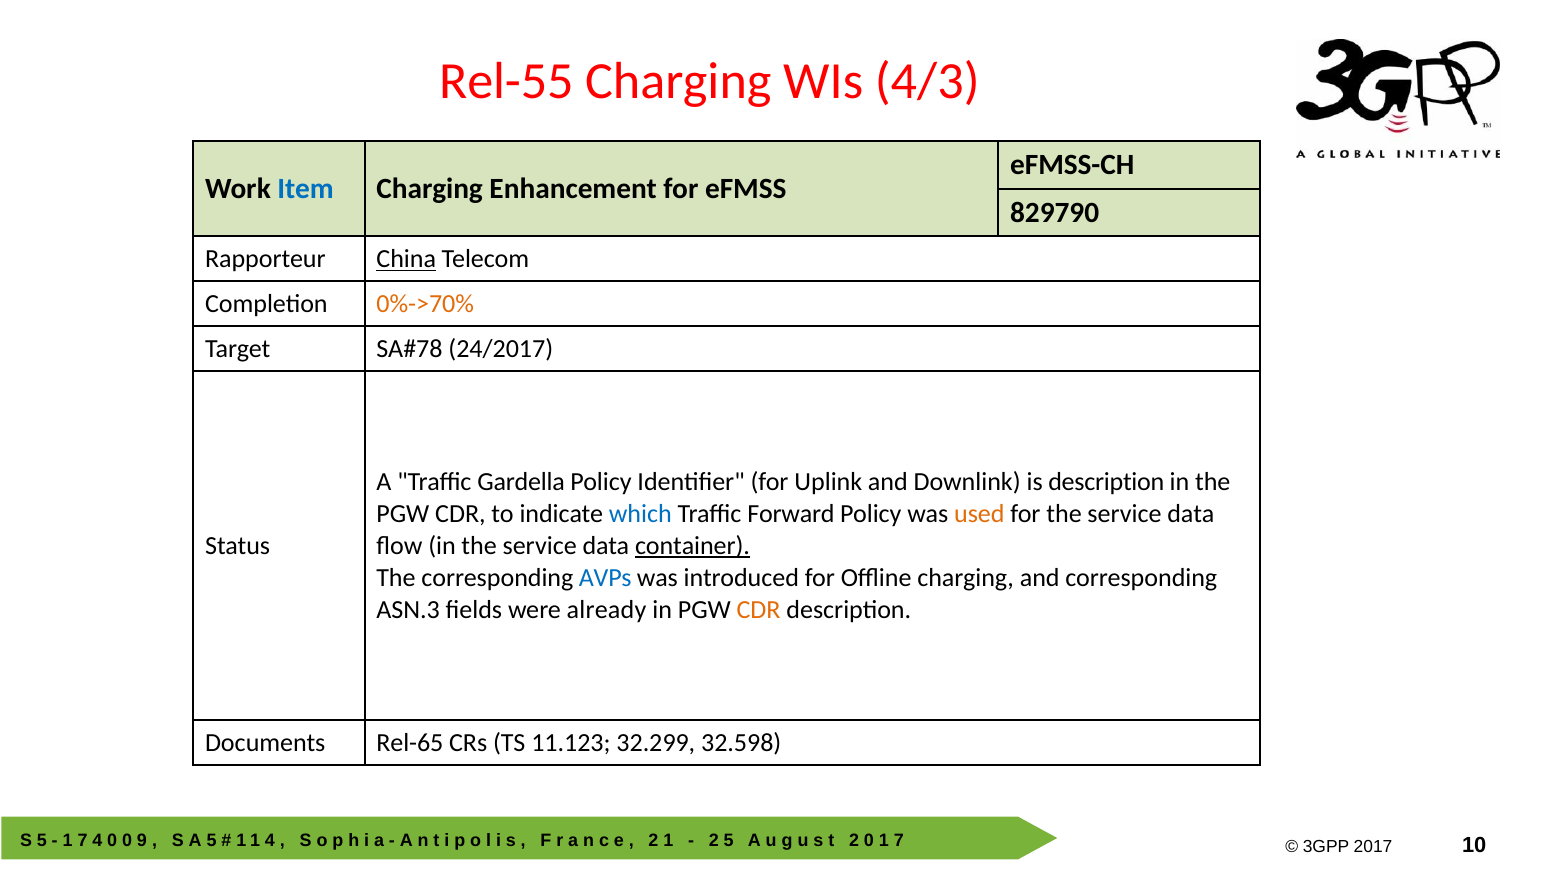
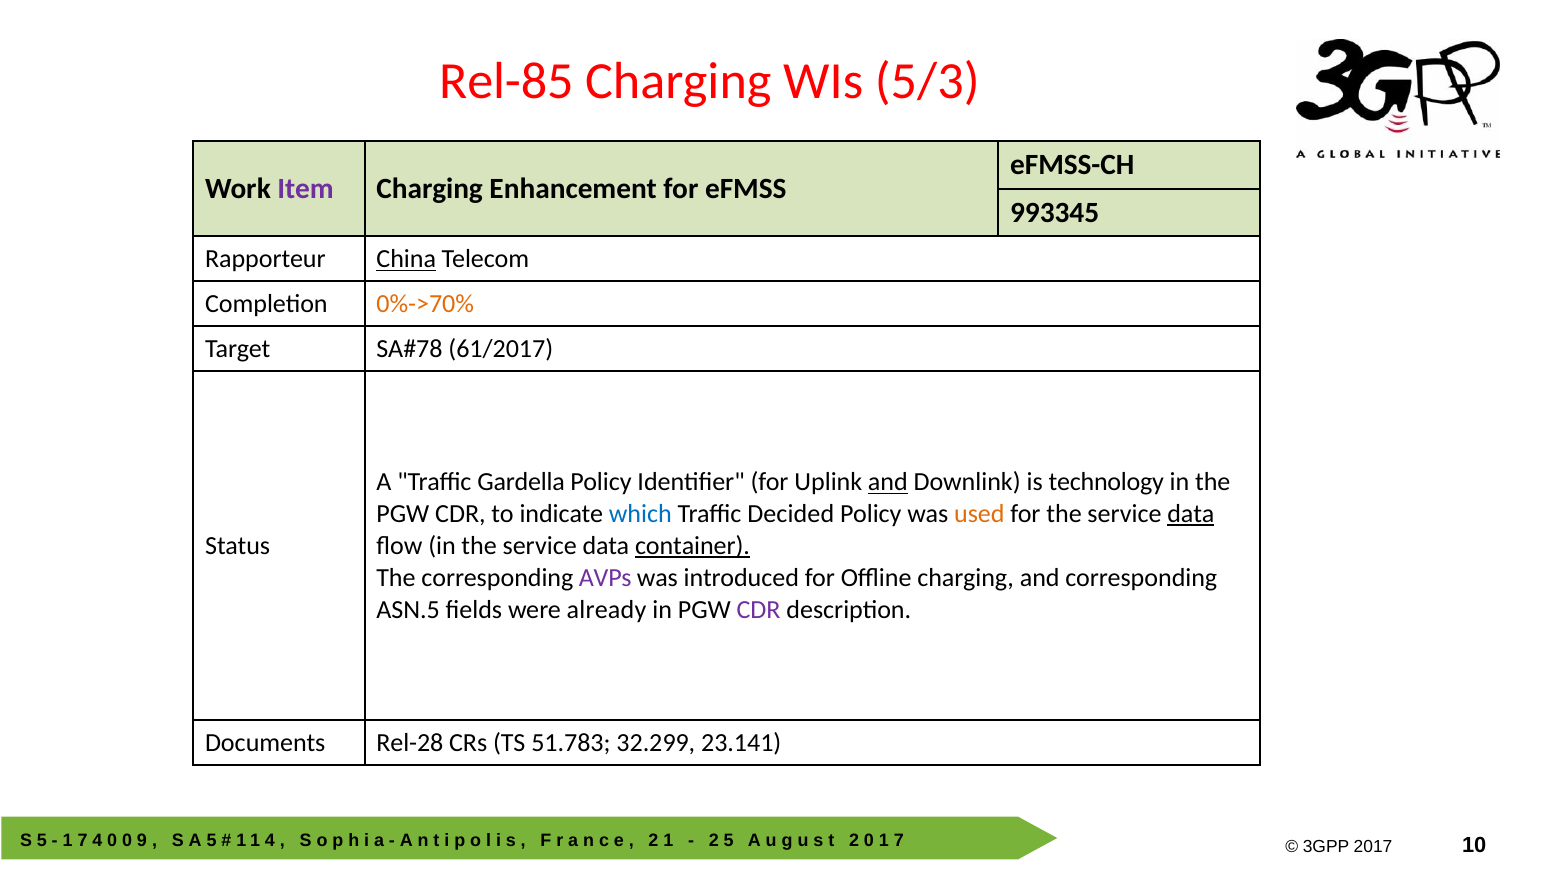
Rel-55: Rel-55 -> Rel-85 (506, 81)
4/3: 4/3 -> 5/3 (927, 81)
Item colour: blue -> purple (305, 189)
829790: 829790 -> 993345 (1055, 213)
24/2017: 24/2017 -> 61/2017 (501, 349)
and underline: none -> present (888, 482)
is description: description -> technology (1106, 482)
Forward: Forward -> Decided (791, 514)
data underline: none -> present (1191, 514)
AVPs colour: blue -> purple (605, 578)
ASN.3: ASN.3 -> ASN.5 (408, 610)
CDR colour: orange -> purple (759, 610)
Rel-65: Rel-65 -> Rel-28 (410, 743)
11.123: 11.123 -> 51.783 (571, 743)
32.598: 32.598 -> 23.141 (741, 743)
